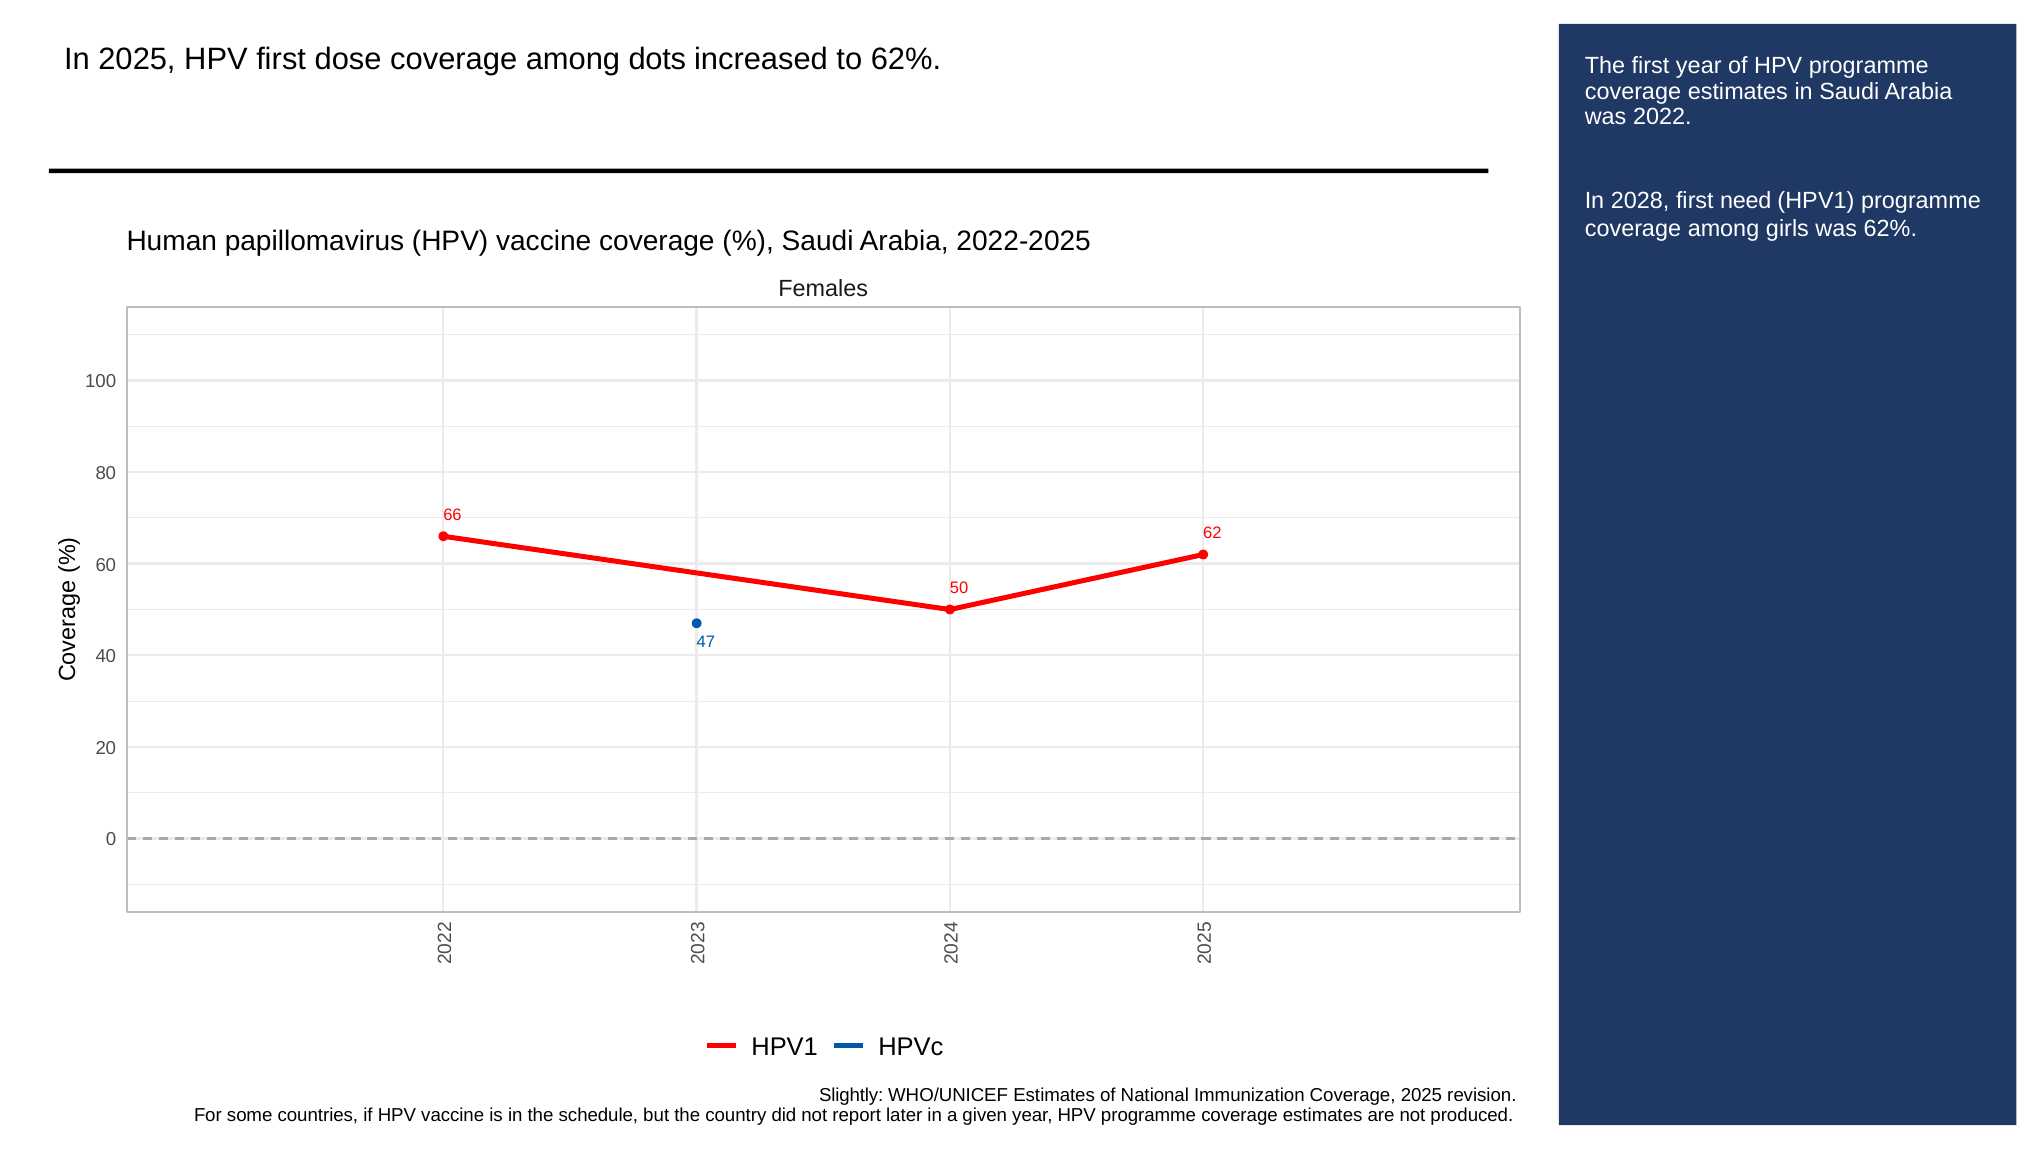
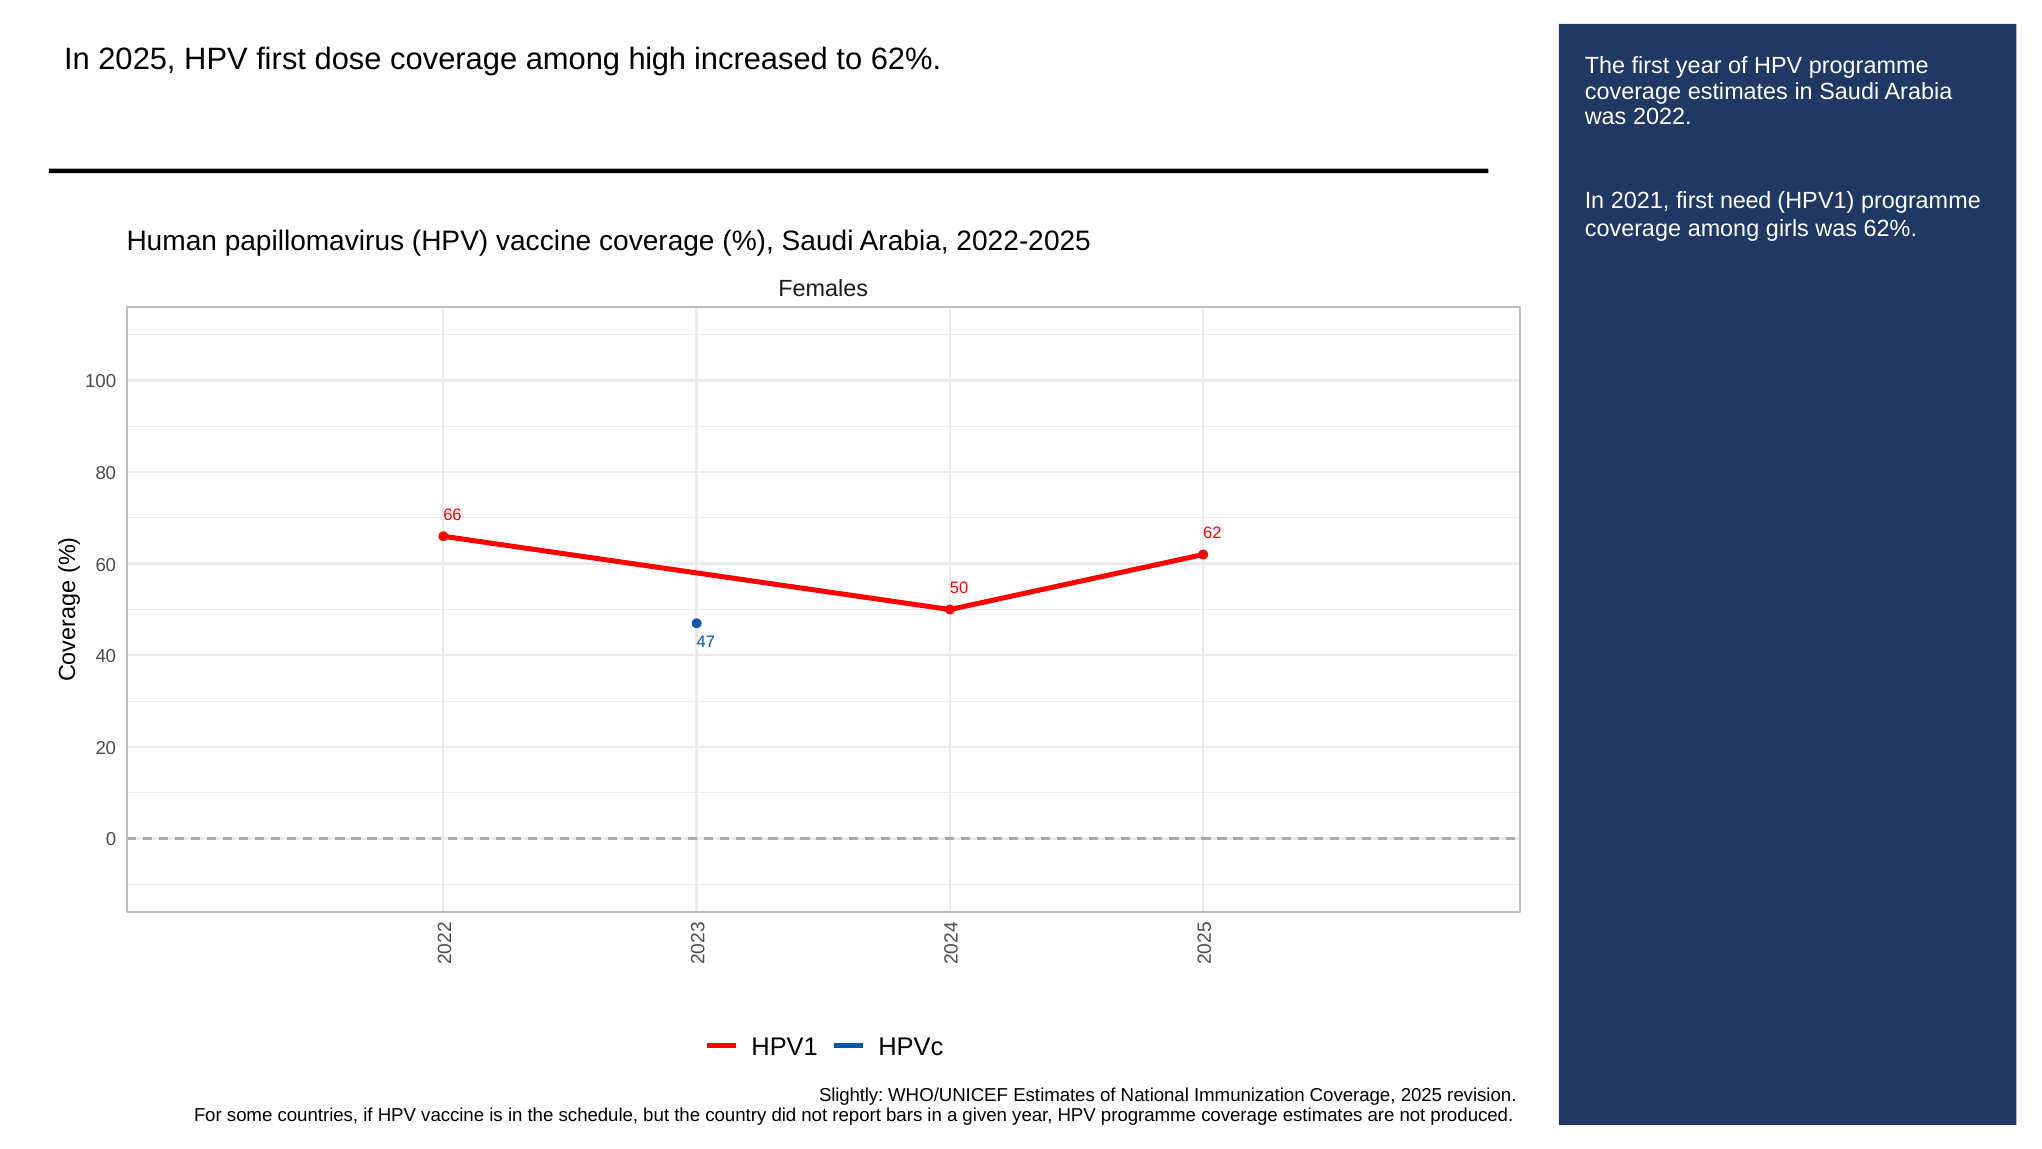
dots: dots -> high (657, 59)
2028: 2028 -> 2021 (1640, 200)
later: later -> bars (904, 1115)
